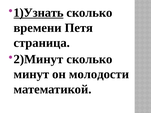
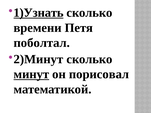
страница: страница -> поболтал (42, 43)
минут underline: none -> present (31, 74)
молодости: молодости -> порисовал (99, 74)
